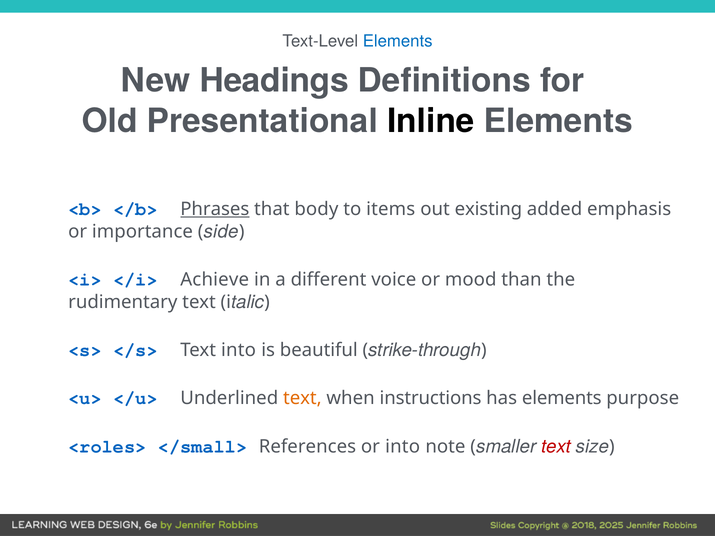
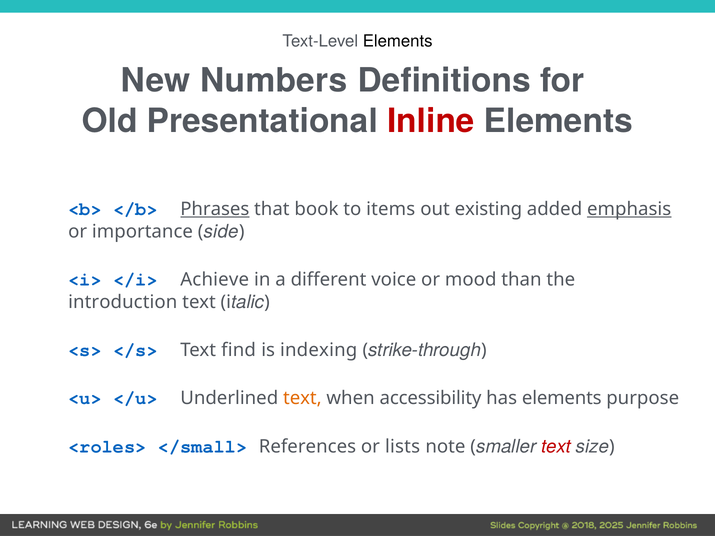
Elements colour: blue -> black (398, 41)
Headings: Headings -> Numbers (274, 81)
Inline colour: black -> red (431, 121)
body: body -> book (316, 209)
emphasis underline: none -> present (629, 209)
rudimentary: rudimentary -> introduction (123, 302)
Text into: into -> find (239, 350)
beautiful: beautiful -> indexing (319, 350)
instructions: instructions -> accessibility (431, 398)
or into: into -> lists (403, 447)
